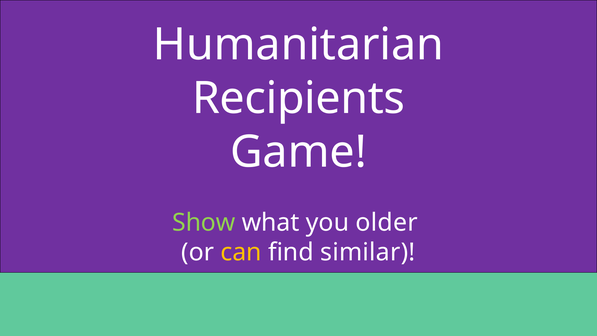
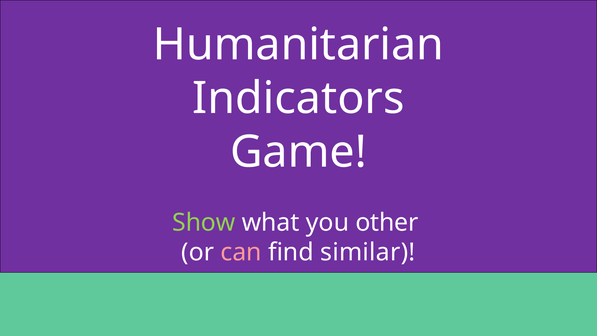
Recipients: Recipients -> Indicators (298, 98)
older: older -> other (387, 222)
can colour: yellow -> pink (241, 252)
